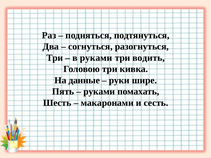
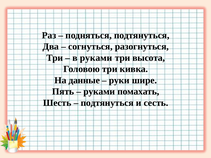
водить: водить -> высота (149, 58)
макаронами: макаронами -> подтянуться (107, 103)
